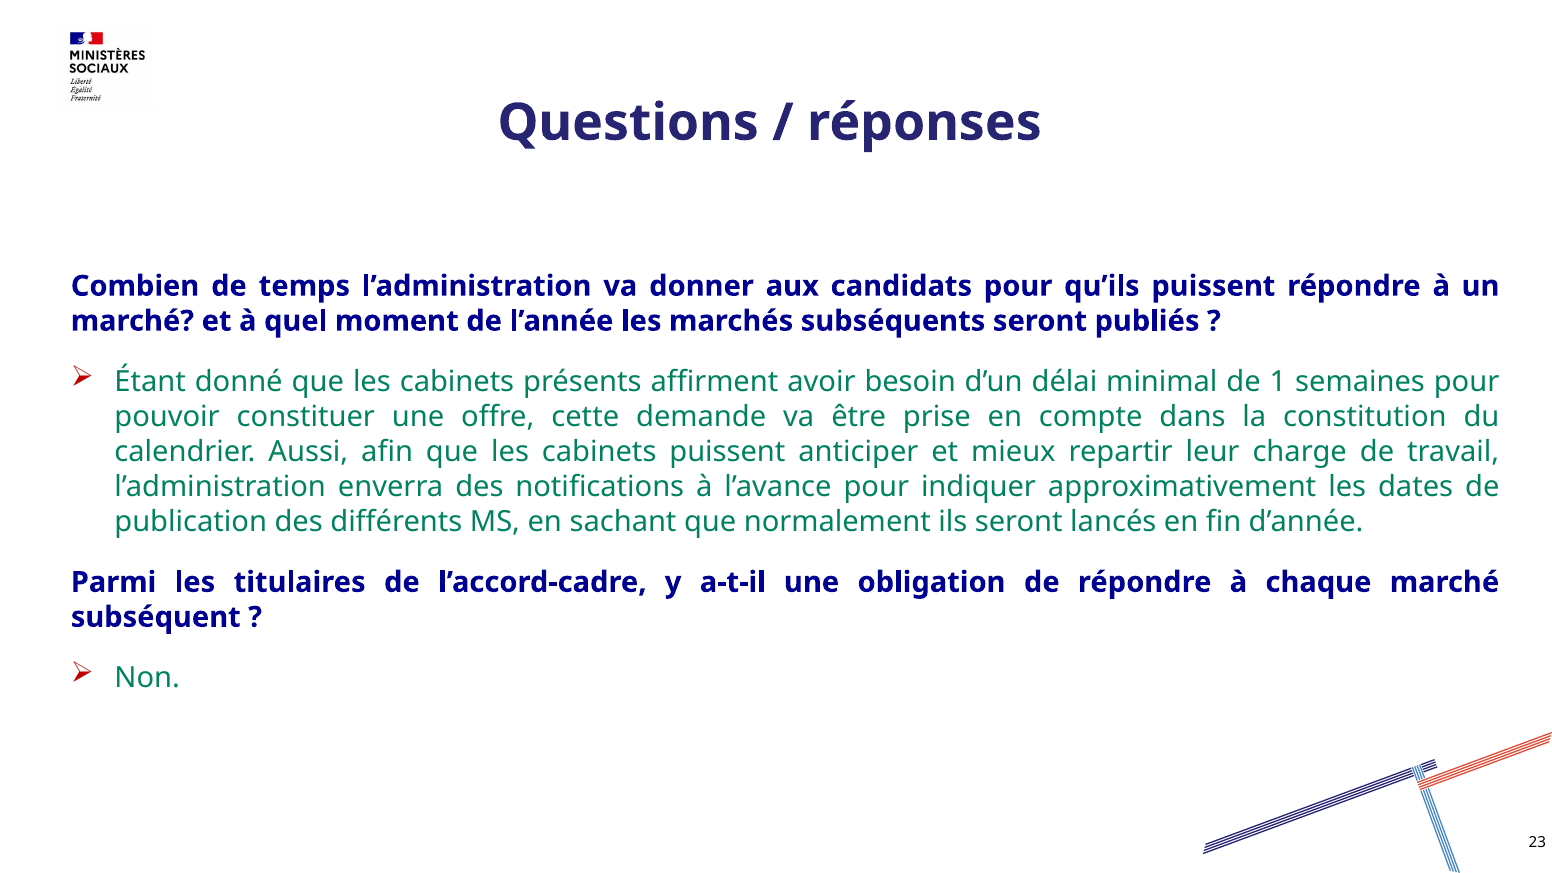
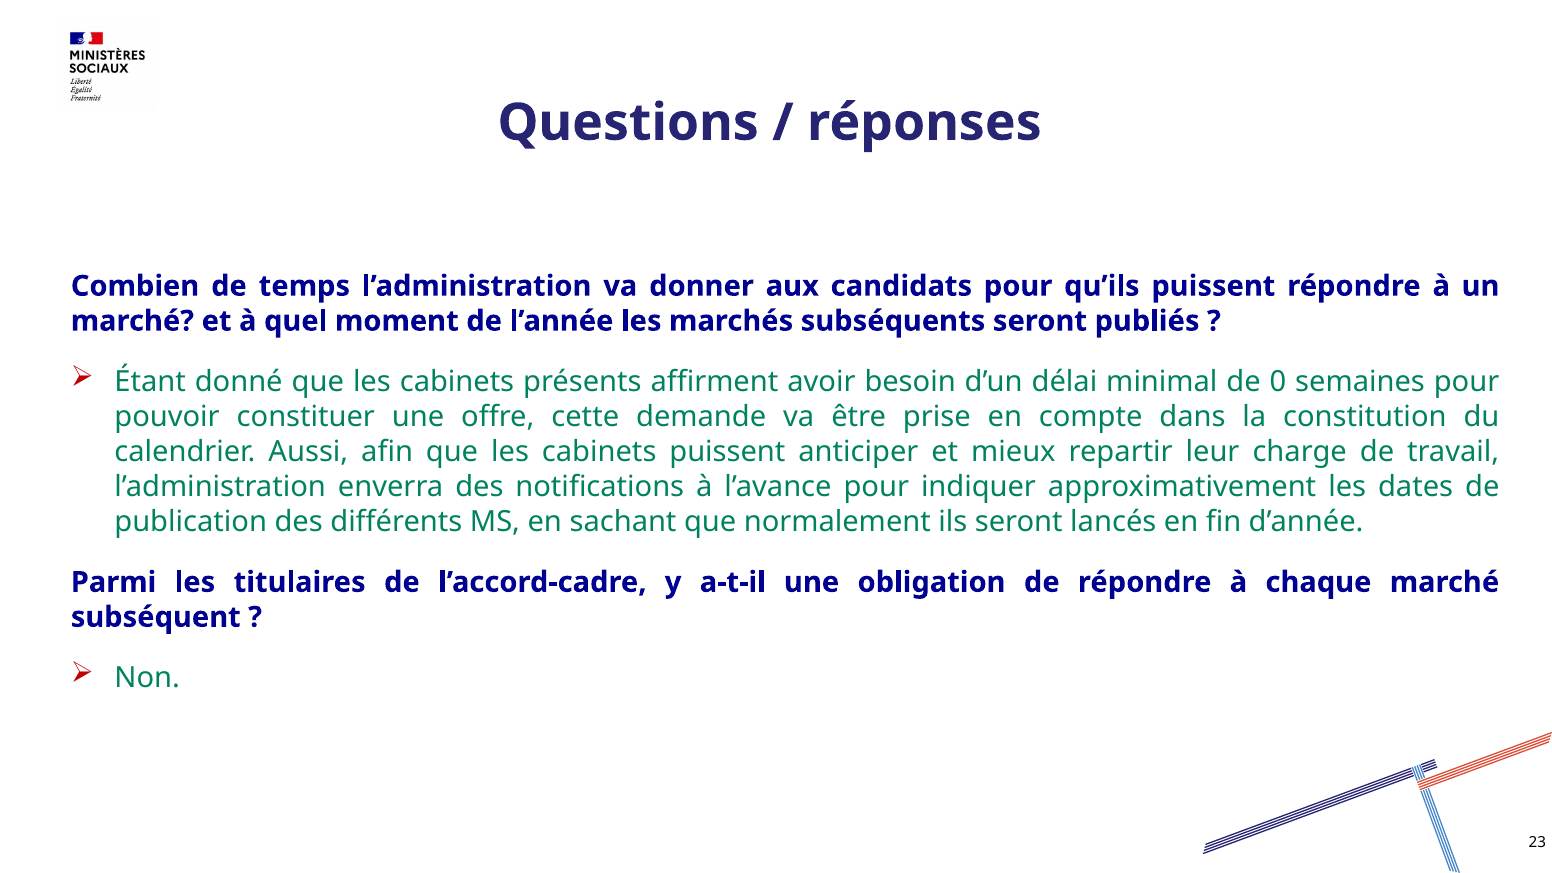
1: 1 -> 0 (1278, 382)
